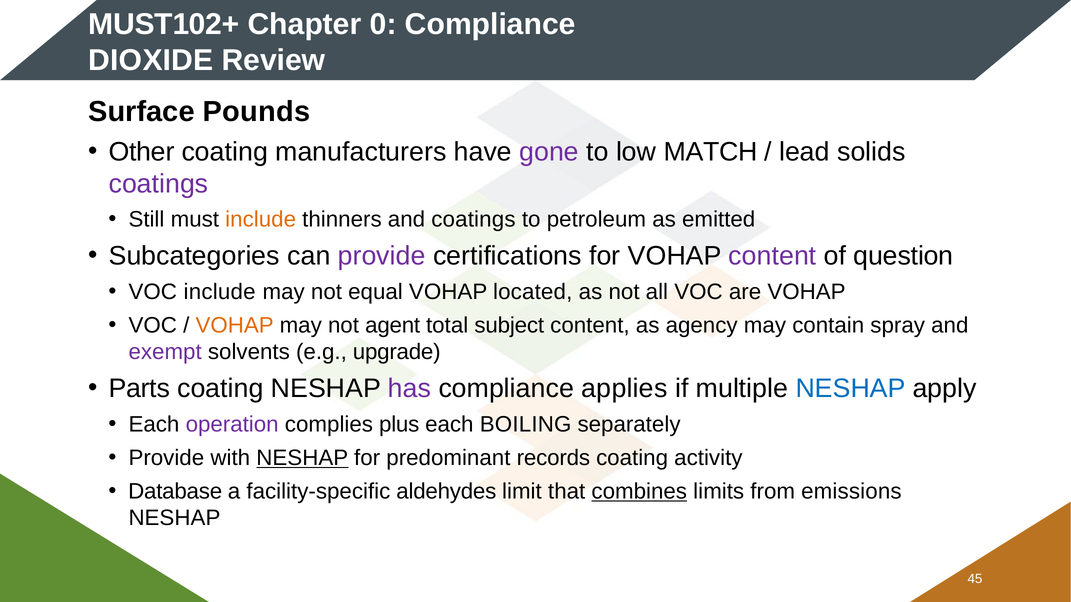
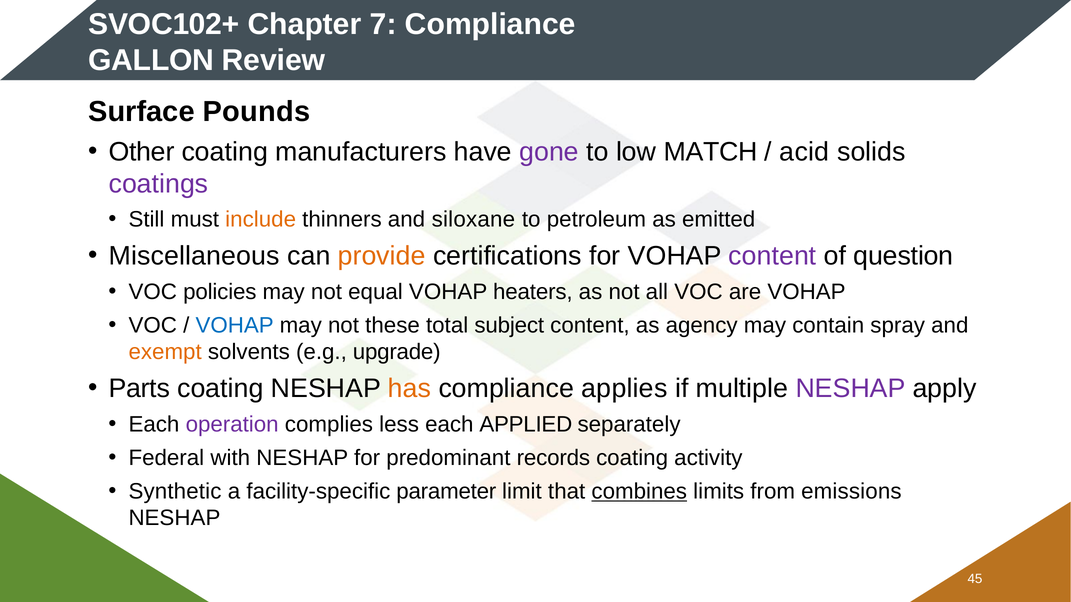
MUST102+: MUST102+ -> SVOC102+ (164, 24)
0: 0 -> 7 (383, 24)
DIOXIDE: DIOXIDE -> GALLON (151, 60)
lead: lead -> acid (804, 152)
and coatings: coatings -> siloxane (473, 220)
Subcategories: Subcategories -> Miscellaneous (194, 256)
provide colour: purple -> orange (382, 256)
VOC include: include -> policies (220, 292)
located: located -> heaters (533, 292)
VOHAP colour: orange -> blue (235, 326)
agent: agent -> these (393, 326)
exempt colour: purple -> orange (165, 352)
has colour: purple -> orange (409, 389)
NESHAP colour: blue -> purple (851, 389)
plus: plus -> less (399, 425)
BOILING: BOILING -> APPLIED (526, 425)
Provide: Provide -> Federal (166, 458)
NESHAP underline: present -> none (302, 458)
Database: Database -> Synthetic (175, 492)
aldehydes: aldehydes -> parameter (446, 492)
